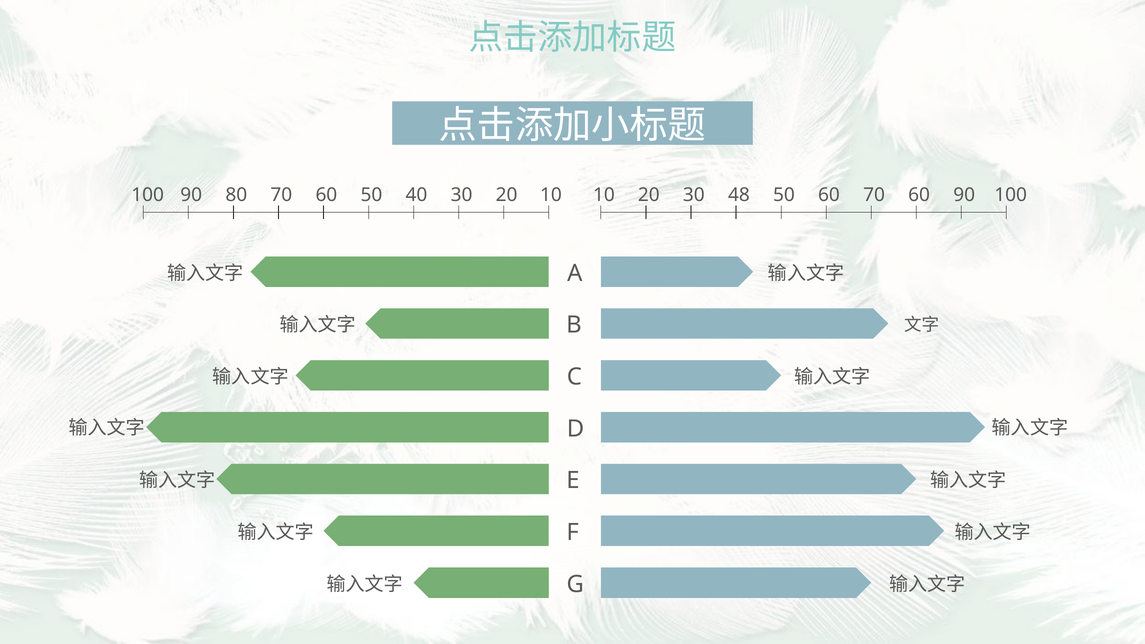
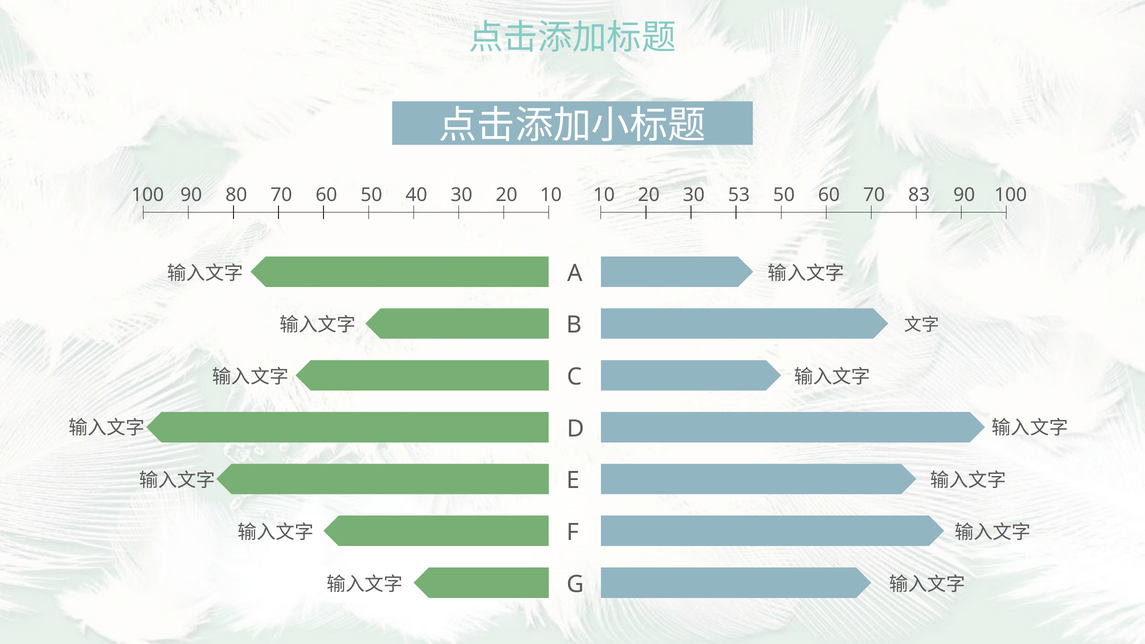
48: 48 -> 53 (739, 195)
70 60: 60 -> 83 (919, 195)
